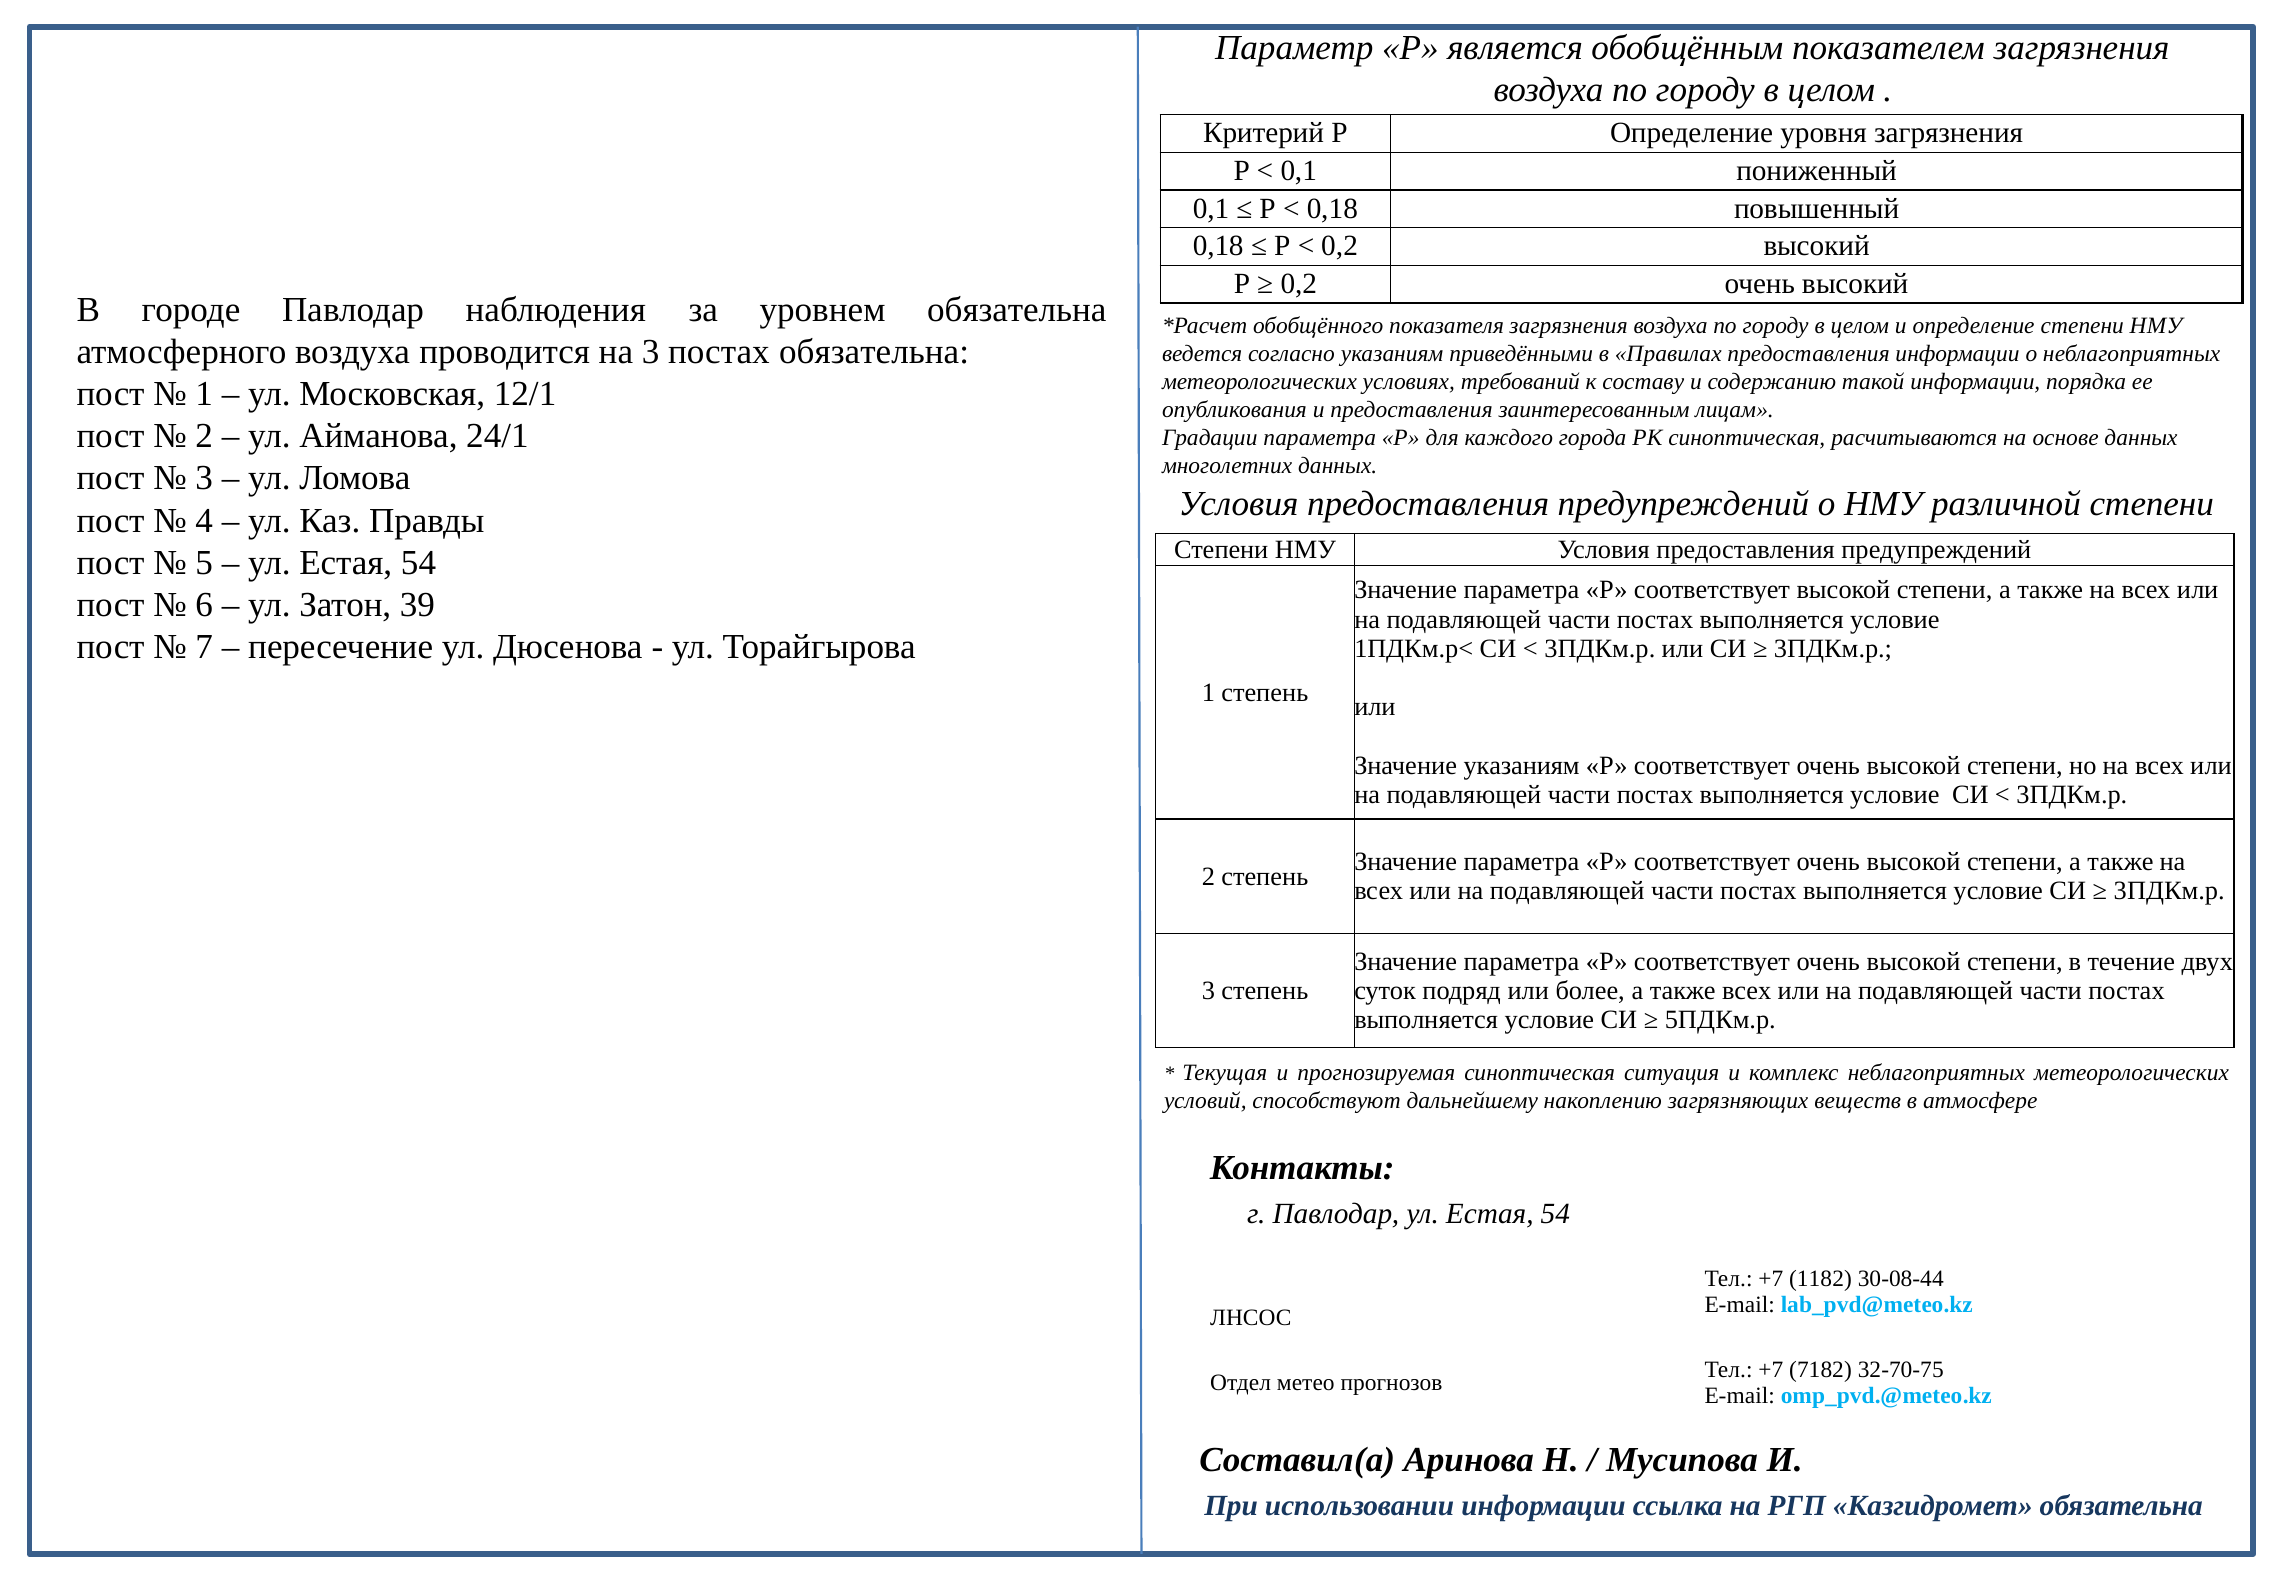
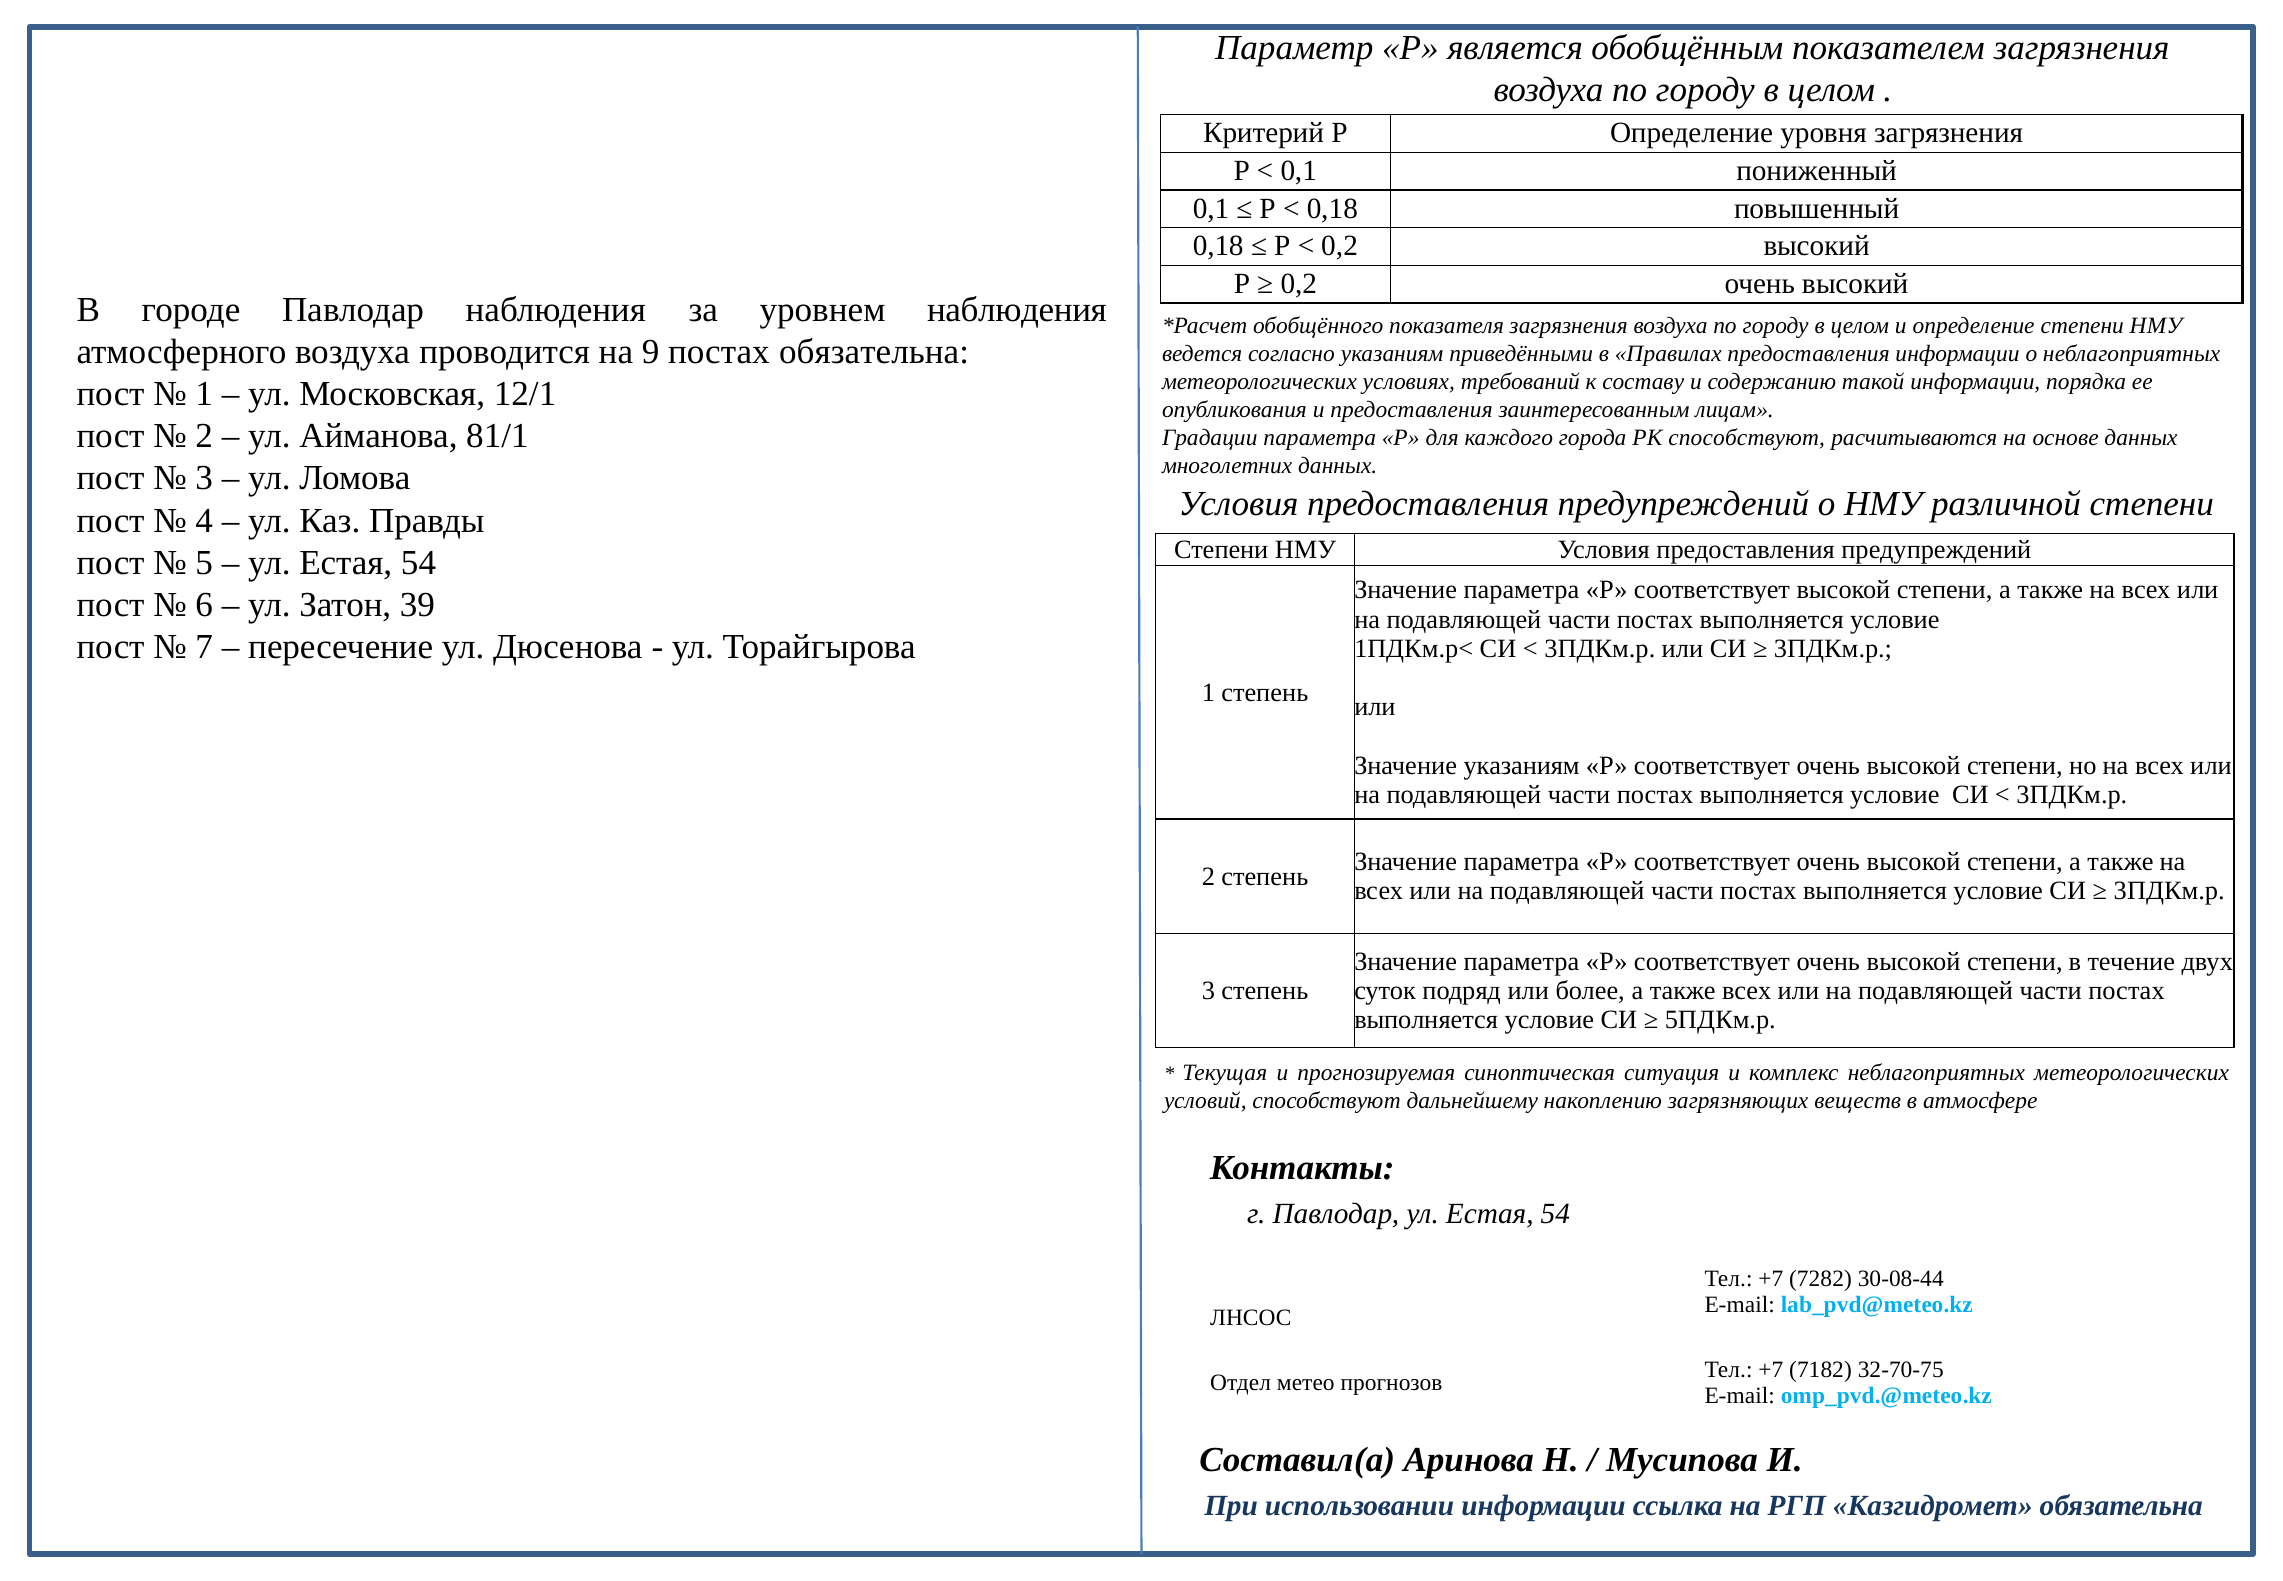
уровнем обязательна: обязательна -> наблюдения (1017, 310)
на 3: 3 -> 9 (651, 352)
24/1: 24/1 -> 81/1 (497, 436)
РК синоптическая: синоптическая -> способствуют (1747, 438)
1182: 1182 -> 7282 (1820, 1278)
